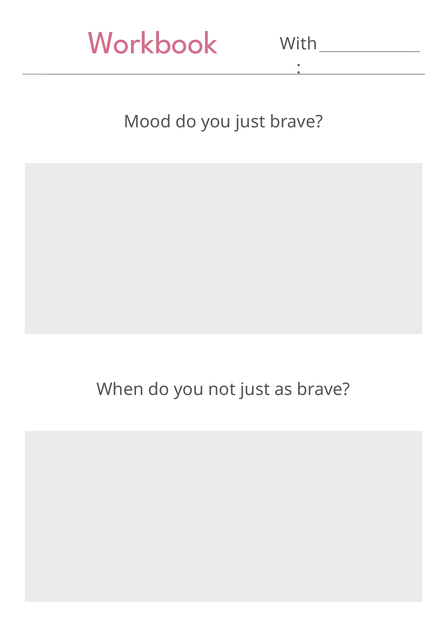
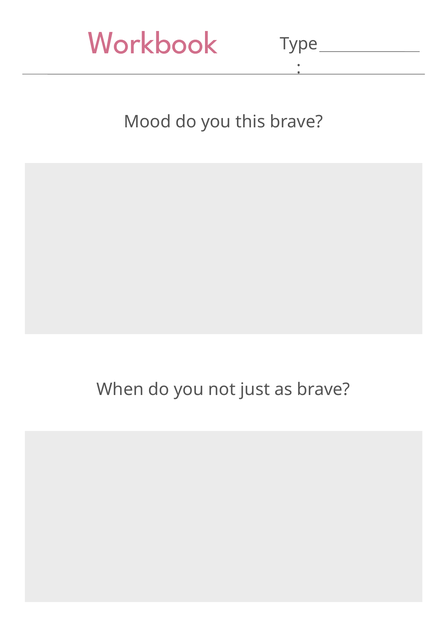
With: With -> Type (299, 44)
you just: just -> this (250, 122)
